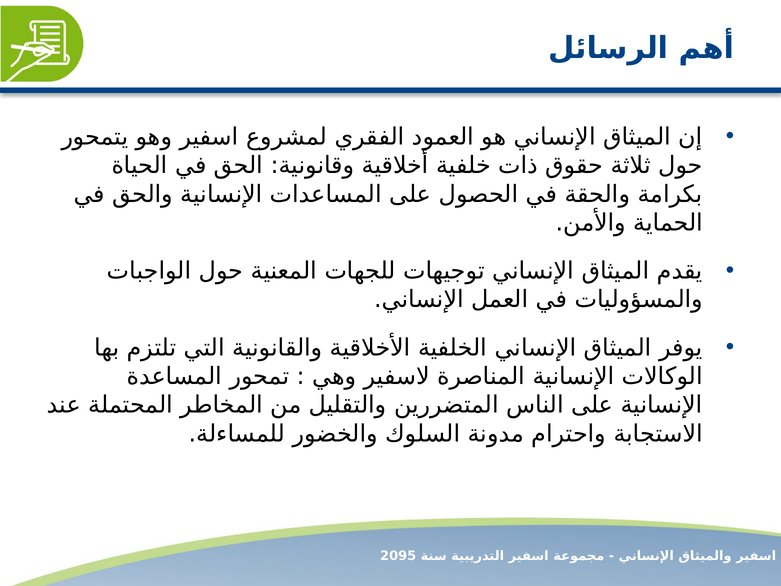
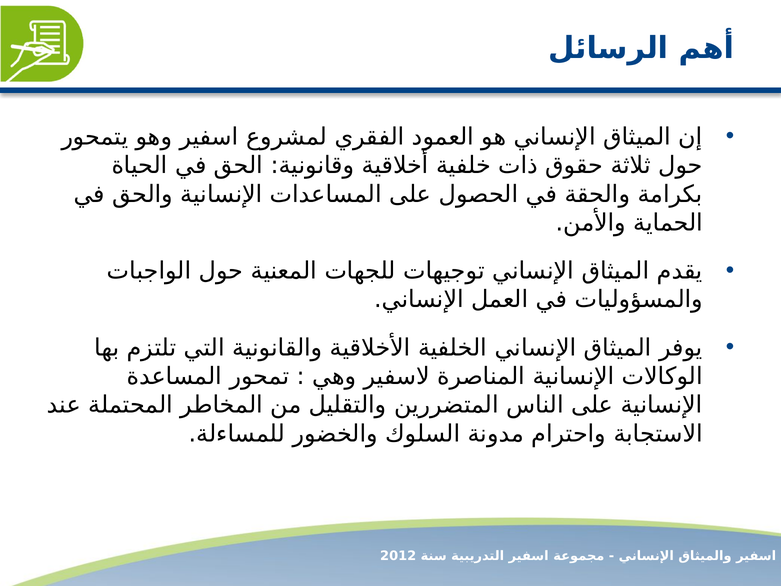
2095: 2095 -> 2012 (398, 556)
